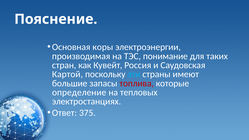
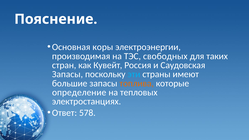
понимание: понимание -> свободных (165, 56)
Картой: Картой -> Запасы (67, 74)
топлива colour: red -> orange (137, 83)
375: 375 -> 578 (87, 113)
